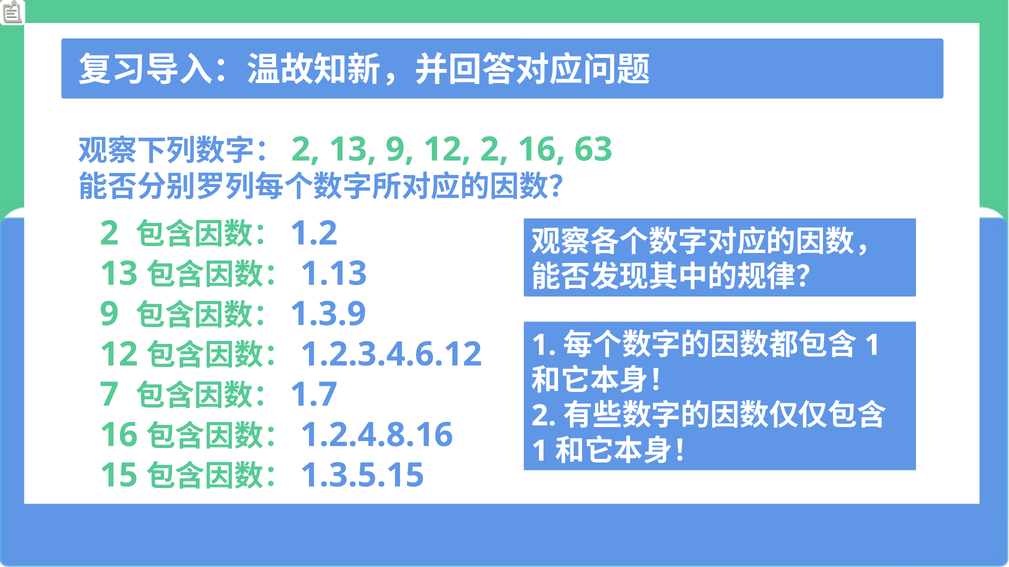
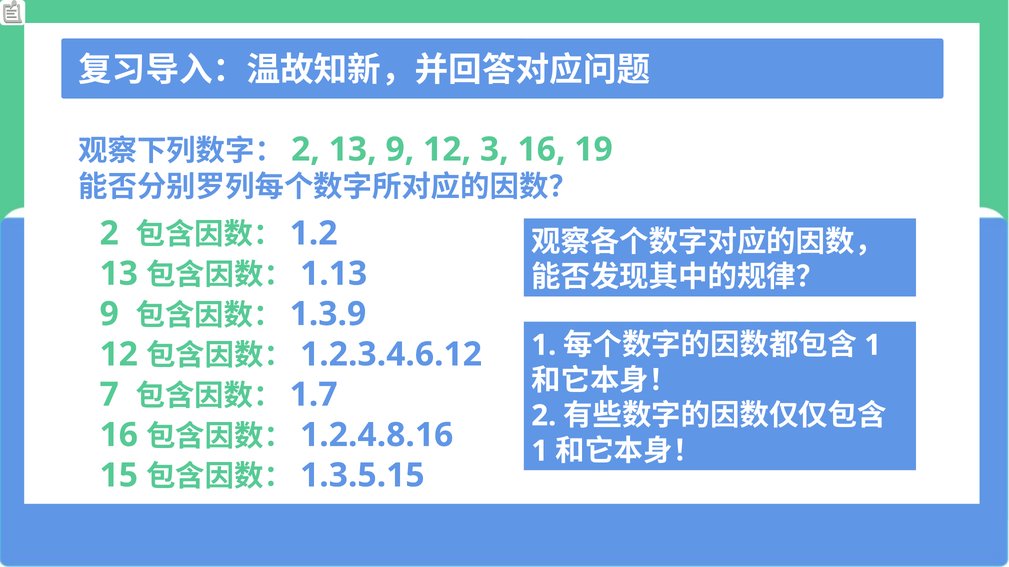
12 2: 2 -> 3 (494, 150)
63: 63 -> 19 (594, 150)
